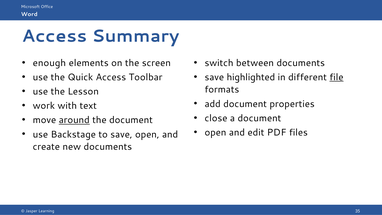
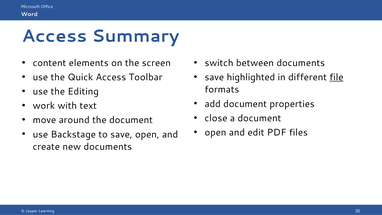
enough: enough -> content (49, 63)
Lesson: Lesson -> Editing (83, 91)
around underline: present -> none (74, 120)
